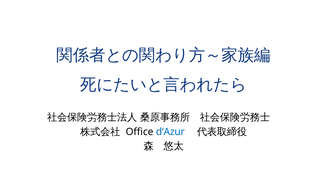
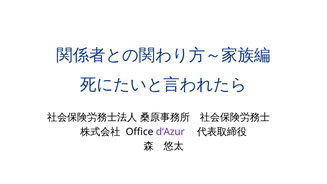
d‘Azur colour: blue -> purple (170, 132)
